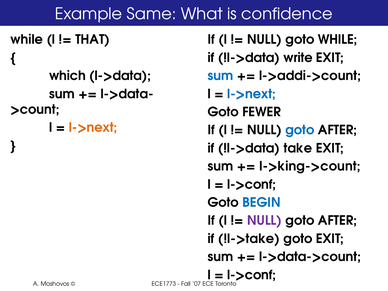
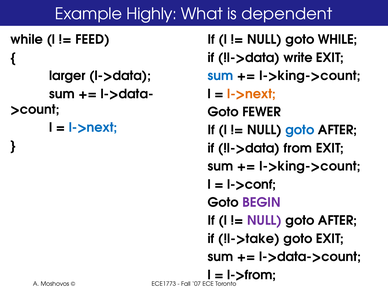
Same: Same -> Highly (152, 14)
confidence: confidence -> dependent (287, 14)
THAT: THAT -> FEED (93, 40)
which: which -> larger (67, 76)
l->addi->count: l->addi->count -> l->king->count (310, 76)
l->next colour: blue -> orange (252, 94)
l->next colour: orange -> blue (93, 128)
take: take -> from (298, 148)
BEGIN colour: blue -> purple (262, 203)
l->conf: l->conf -> l->from (252, 275)
